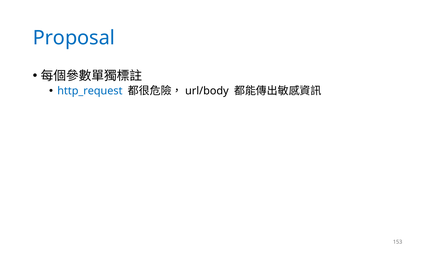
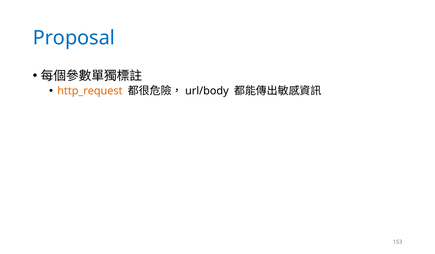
http_request colour: blue -> orange (90, 91)
